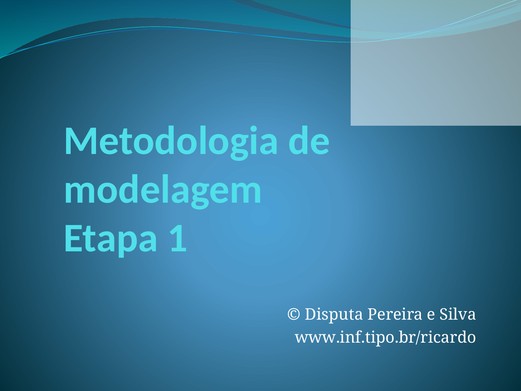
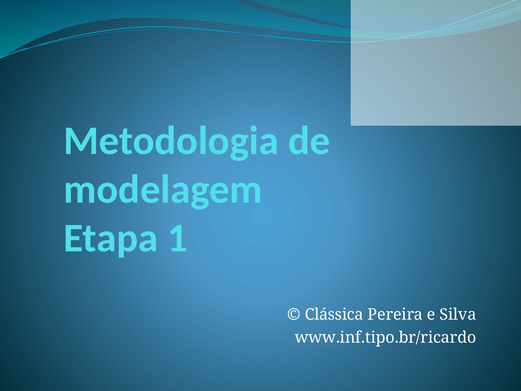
Disputa: Disputa -> Clássica (334, 314)
